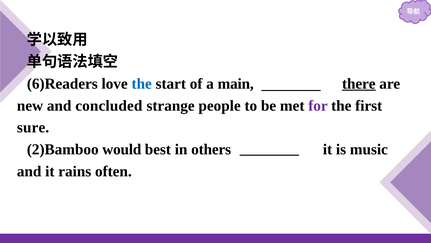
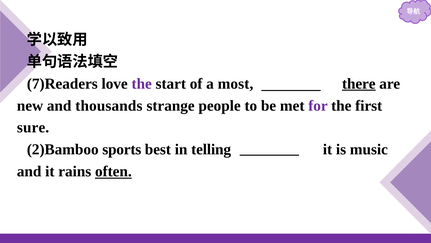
6)Readers: 6)Readers -> 7)Readers (62, 84)
the colour: blue -> purple (142, 84)
main: main -> most (235, 84)
concluded: concluded -> thousands (109, 105)
would: would -> sports (122, 149)
others: others -> telling (211, 149)
often underline: none -> present (113, 171)
